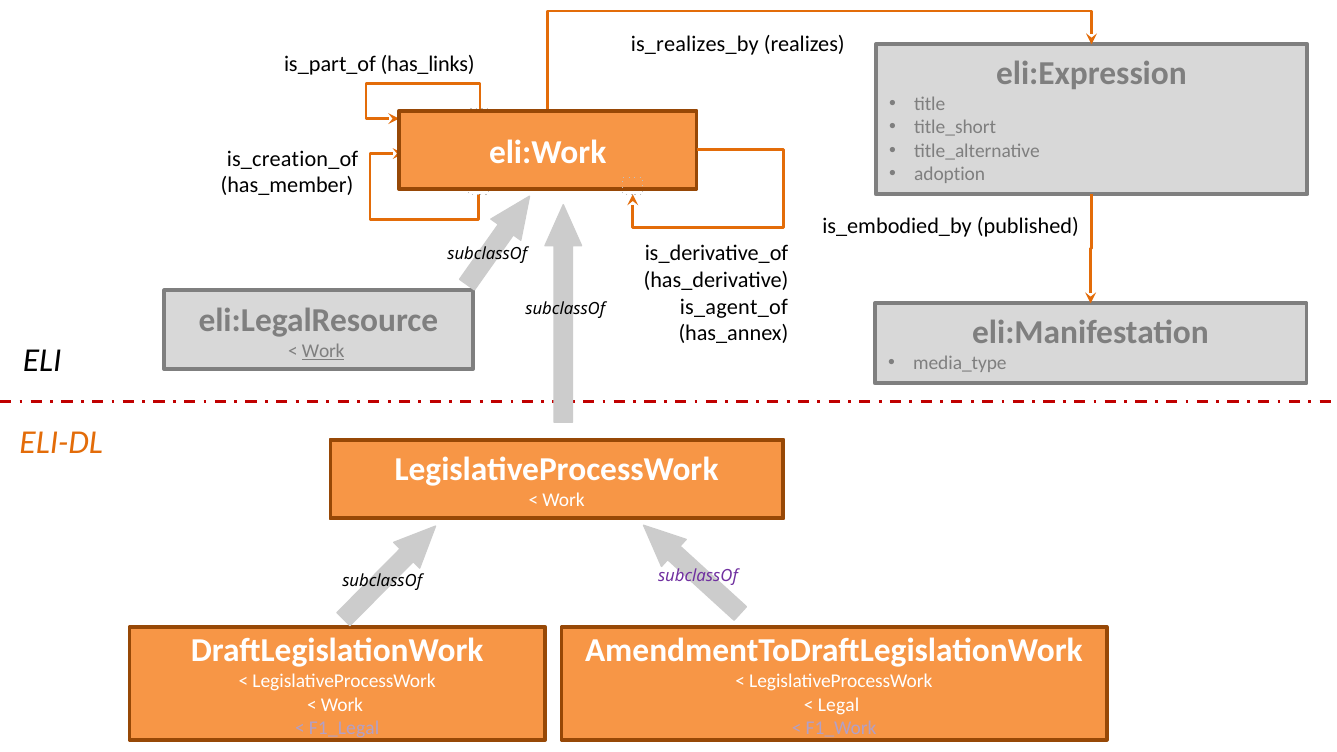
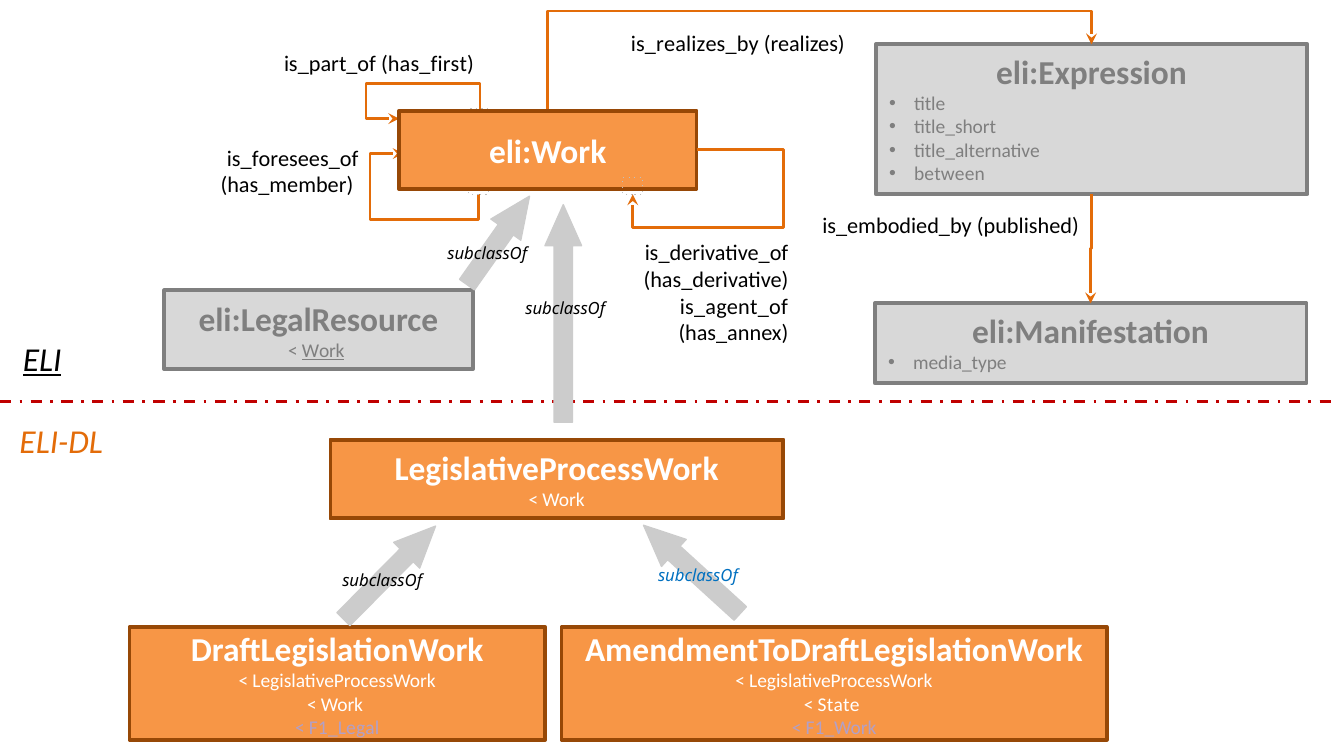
has_links: has_links -> has_first (427, 64)
is_creation_of: is_creation_of -> is_foresees_of (293, 159)
adoption: adoption -> between (949, 174)
ELI underline: none -> present (42, 361)
subclassOf colour: purple -> blue (698, 576)
Legal: Legal -> State (839, 705)
